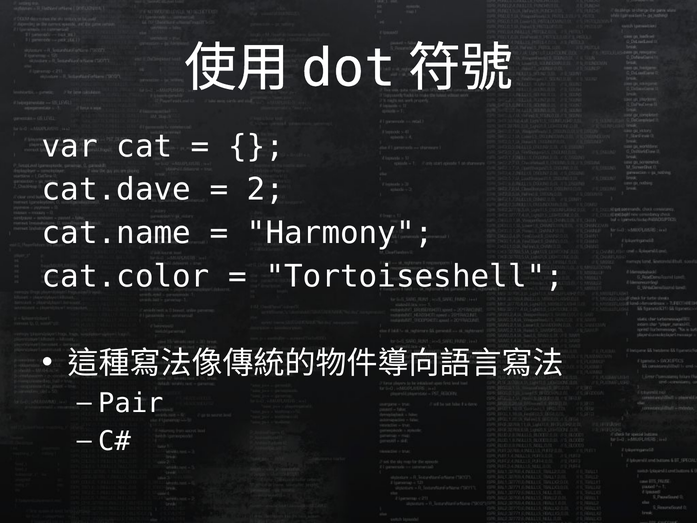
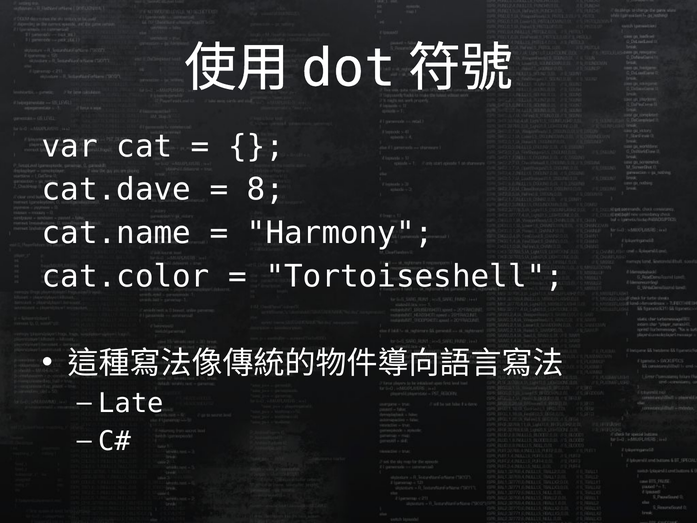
2: 2 -> 8 (266, 190)
Pair: Pair -> Late (131, 403)
